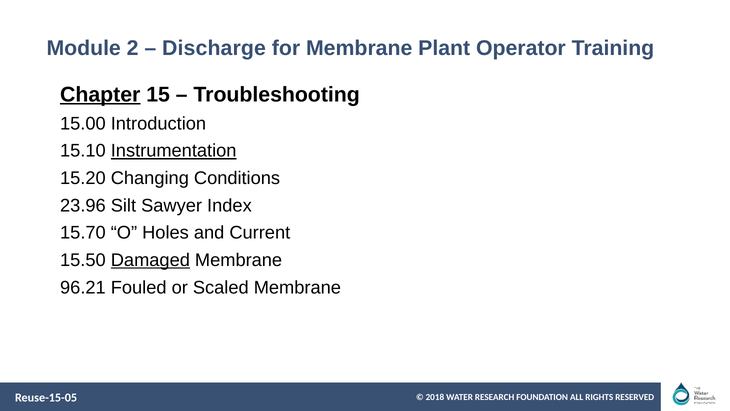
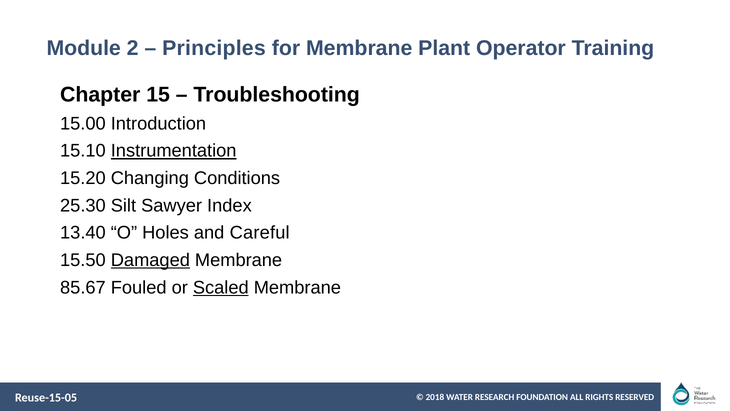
Discharge: Discharge -> Principles (214, 48)
Chapter underline: present -> none (100, 94)
23.96: 23.96 -> 25.30 (83, 205)
15.70: 15.70 -> 13.40 (83, 233)
Current: Current -> Careful (260, 233)
96.21: 96.21 -> 85.67 (83, 287)
Scaled underline: none -> present (221, 287)
